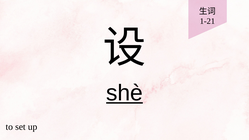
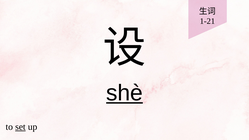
set underline: none -> present (20, 127)
